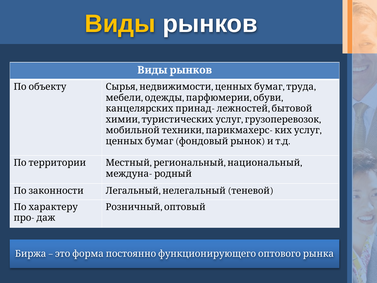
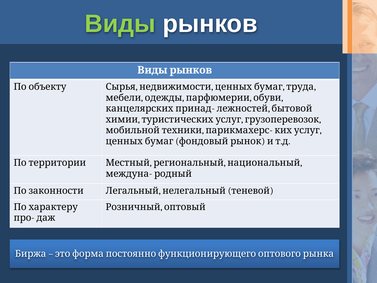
Виды colour: yellow -> light green (120, 24)
